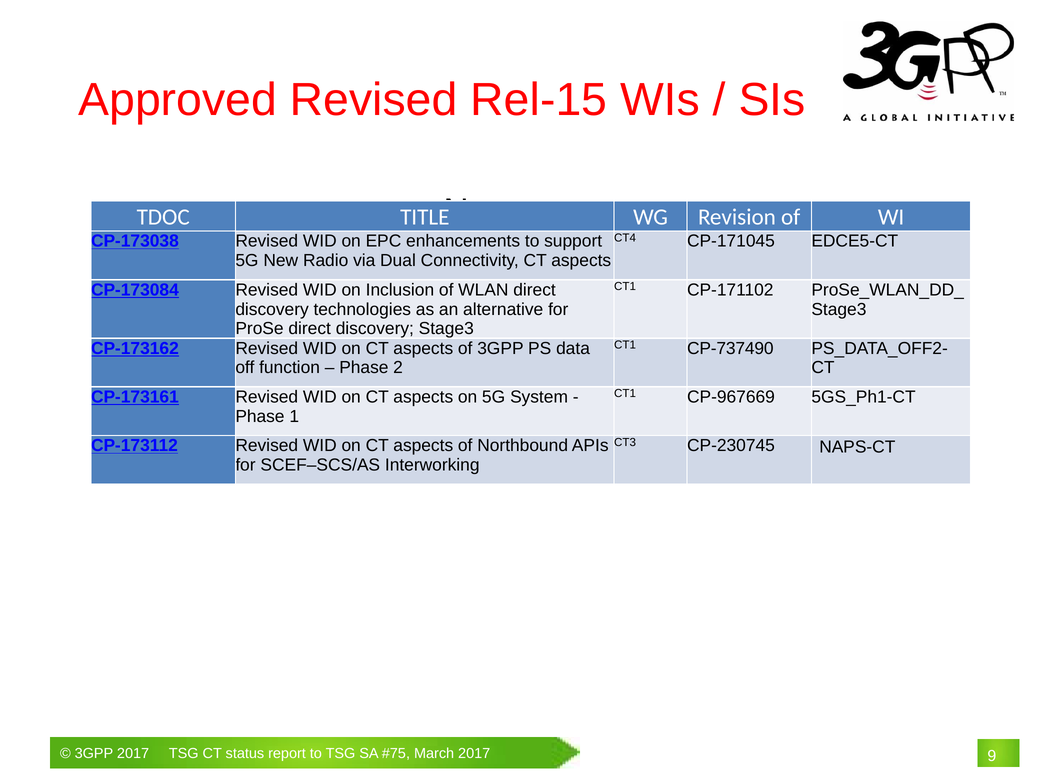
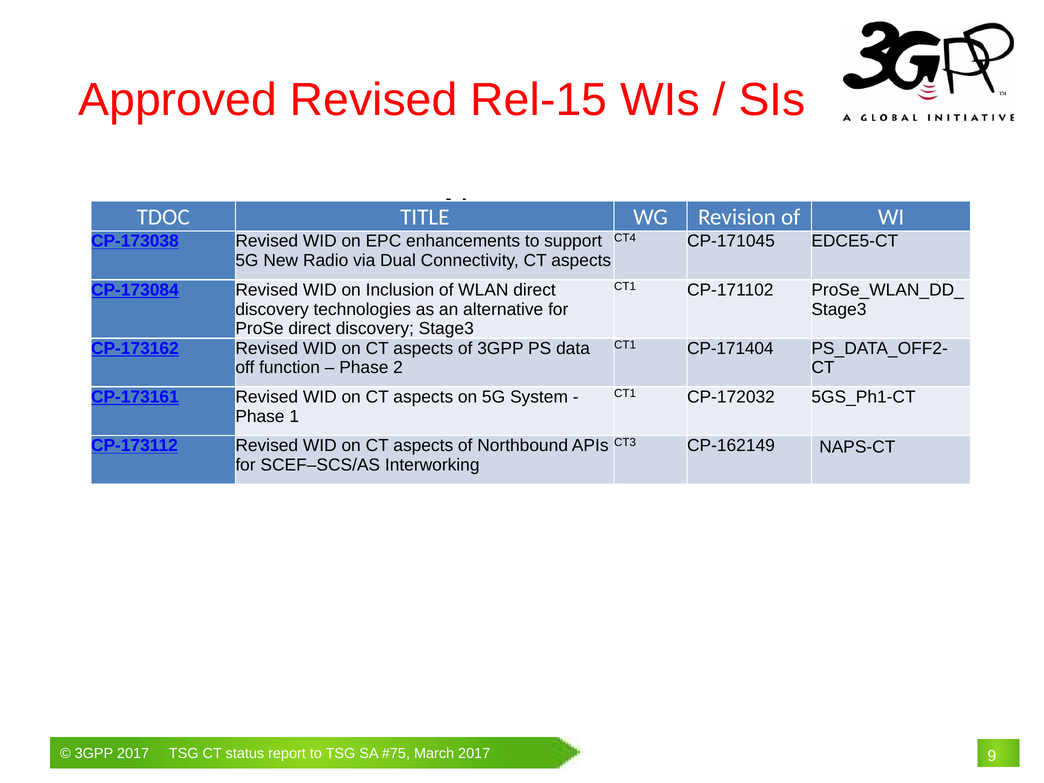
CP-737490: CP-737490 -> CP-171404 (730, 348)
CP-967669: CP-967669 -> CP-172032 (731, 397)
CP-230745: CP-230745 -> CP-162149 (731, 446)
